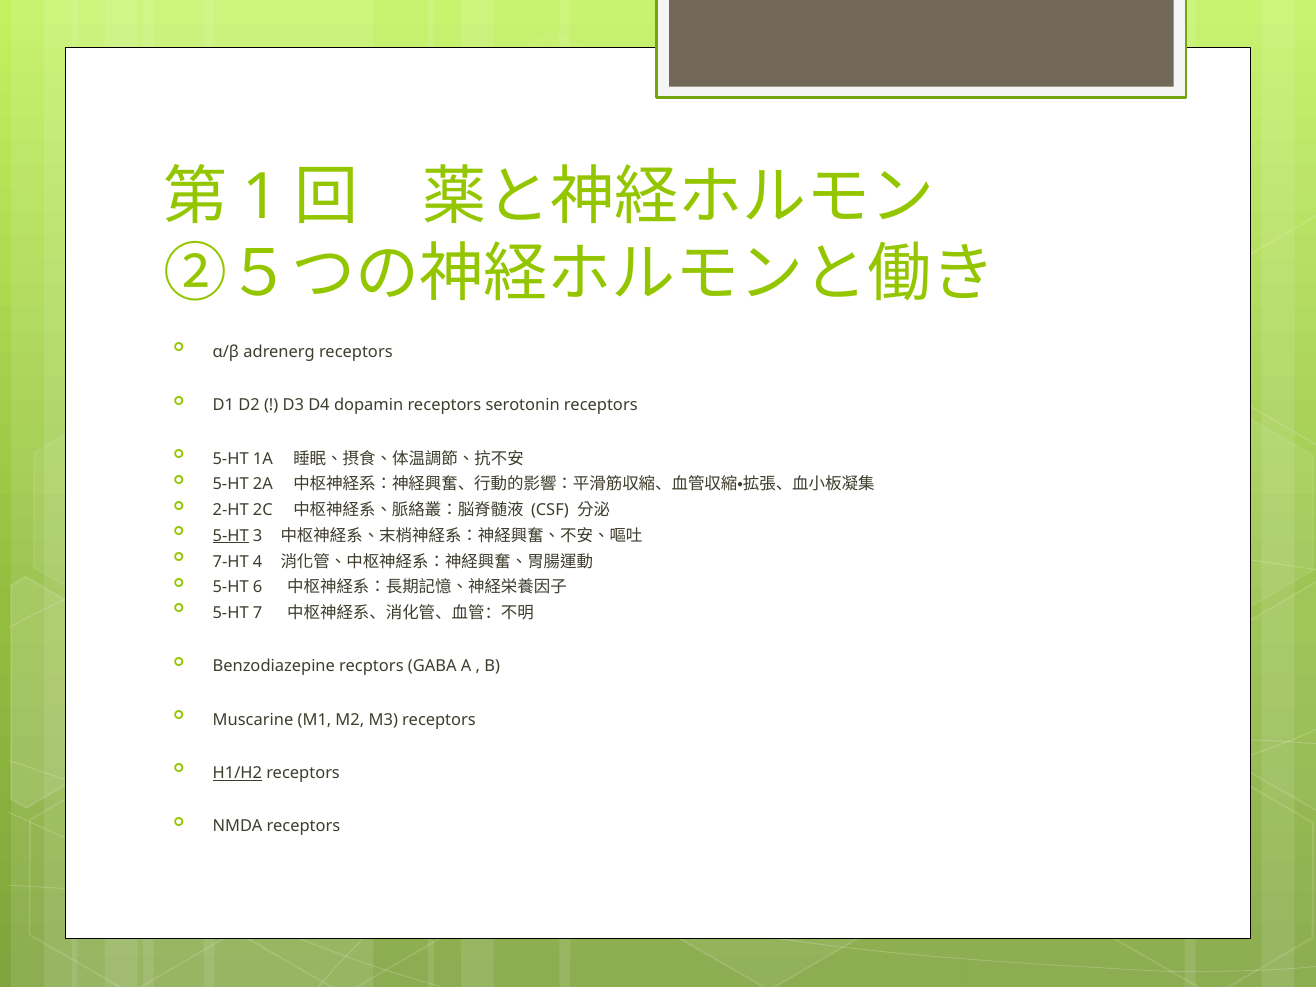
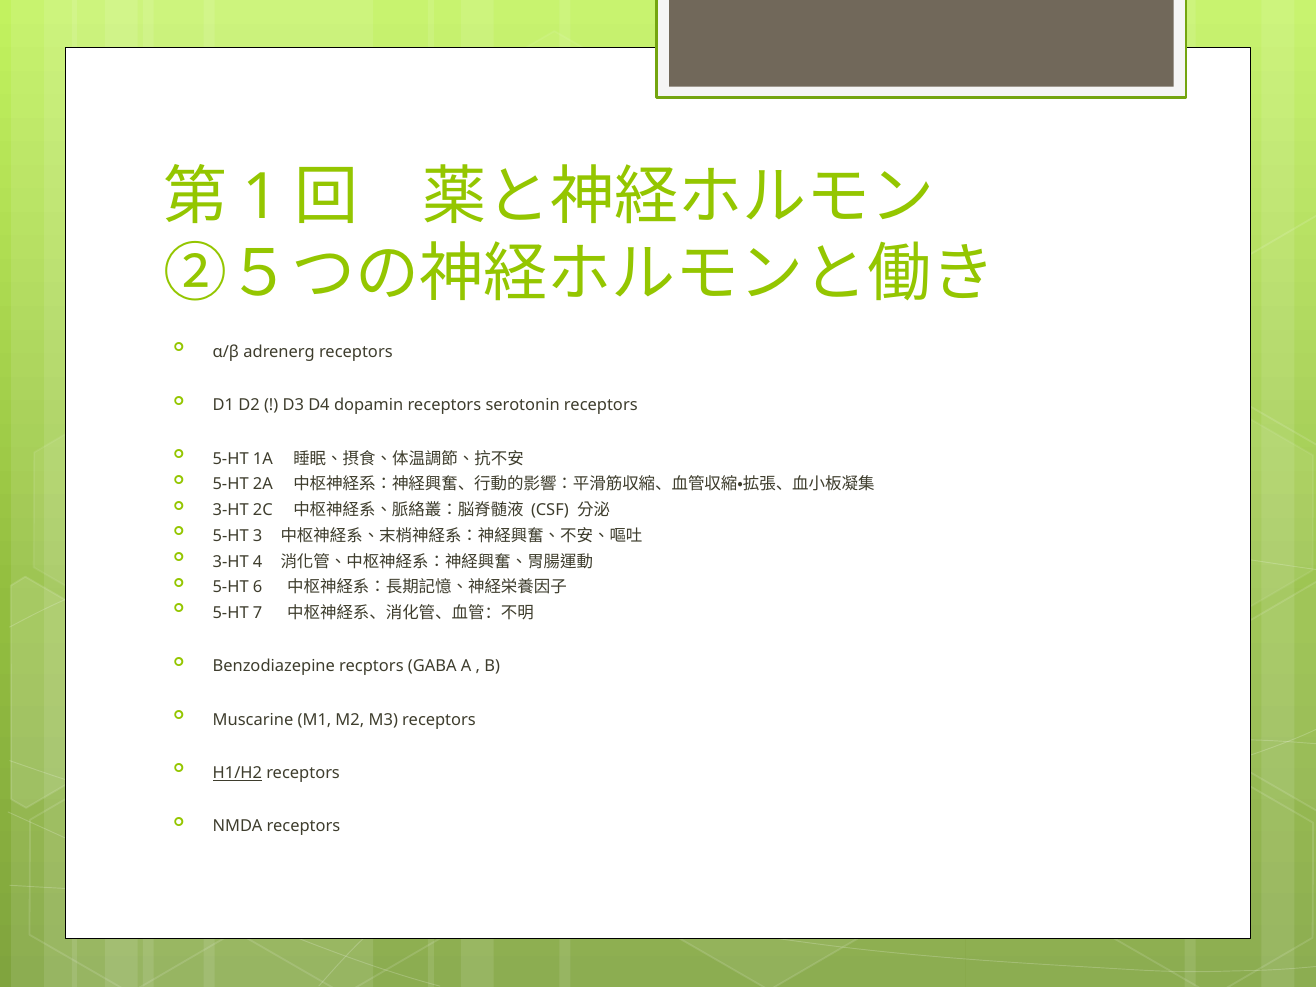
2-HT: 2-HT -> 3-HT (231, 510)
5-HT underline: present -> none (231, 536)
7-HT: 7-HT -> 3-HT (231, 562)
